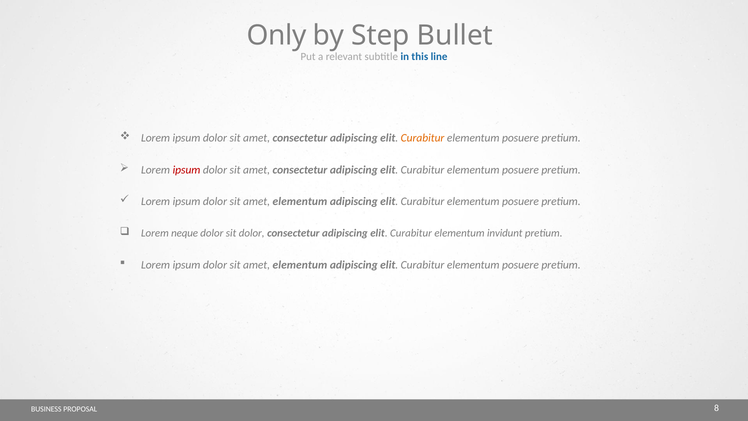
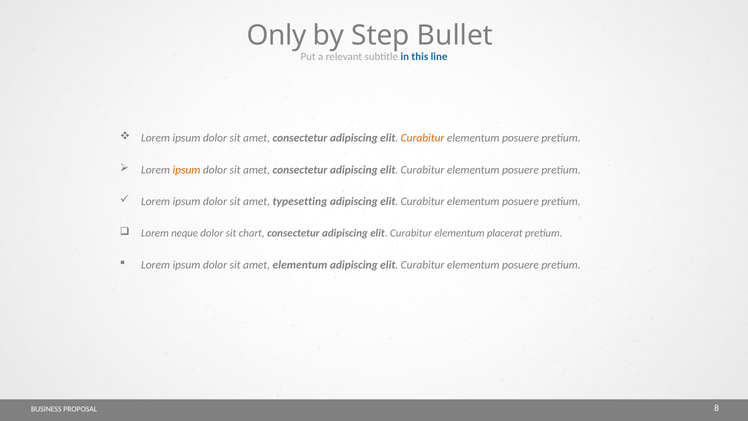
ipsum colour: red -> orange (187, 170)
elementum: elementum -> typesetting (300, 202)
sit dolor: dolor -> chart (252, 233)
invidunt: invidunt -> placerat (505, 233)
